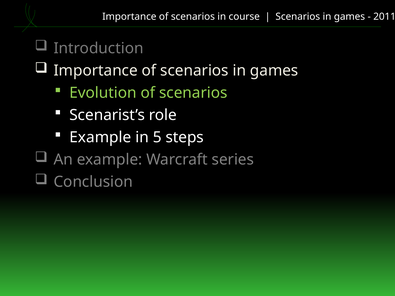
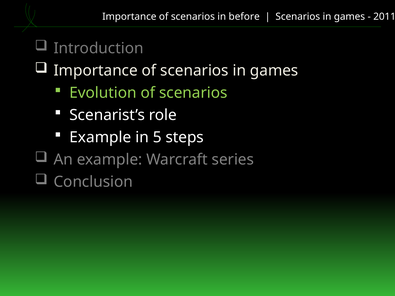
course: course -> before (244, 17)
